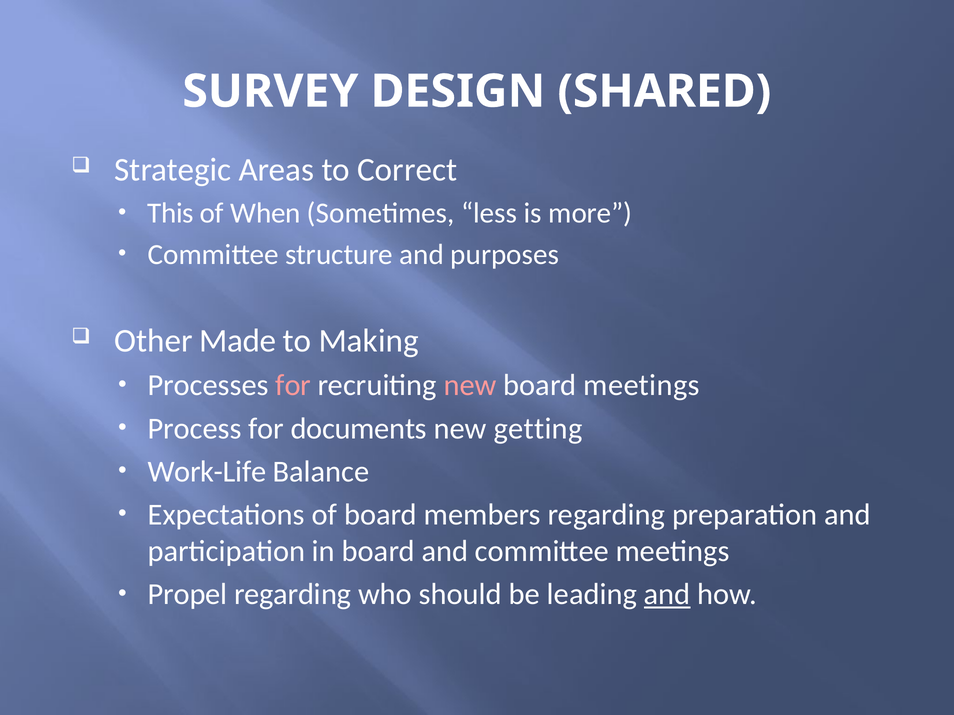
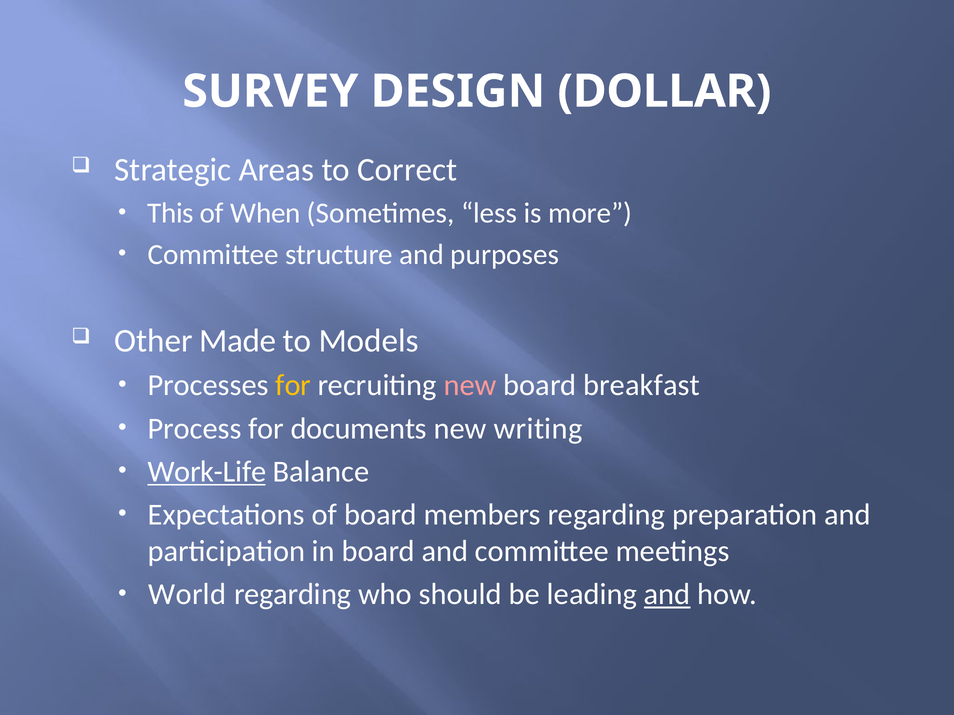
SHARED: SHARED -> DOLLAR (664, 92)
Making: Making -> Models (369, 341)
for colour: pink -> yellow (293, 386)
board meetings: meetings -> breakfast (642, 386)
getting: getting -> writing (538, 429)
Work-Life underline: none -> present (207, 472)
Propel: Propel -> World (187, 595)
